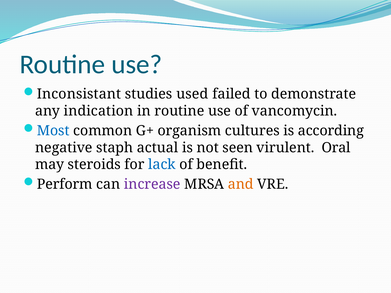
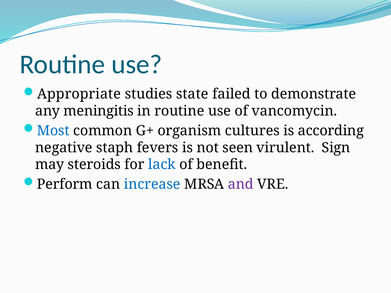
Inconsistant: Inconsistant -> Appropriate (79, 94)
used: used -> state (192, 94)
indication: indication -> meningitis (99, 111)
actual: actual -> fevers (158, 148)
Oral: Oral -> Sign (336, 148)
increase colour: purple -> blue (152, 184)
and colour: orange -> purple (241, 184)
